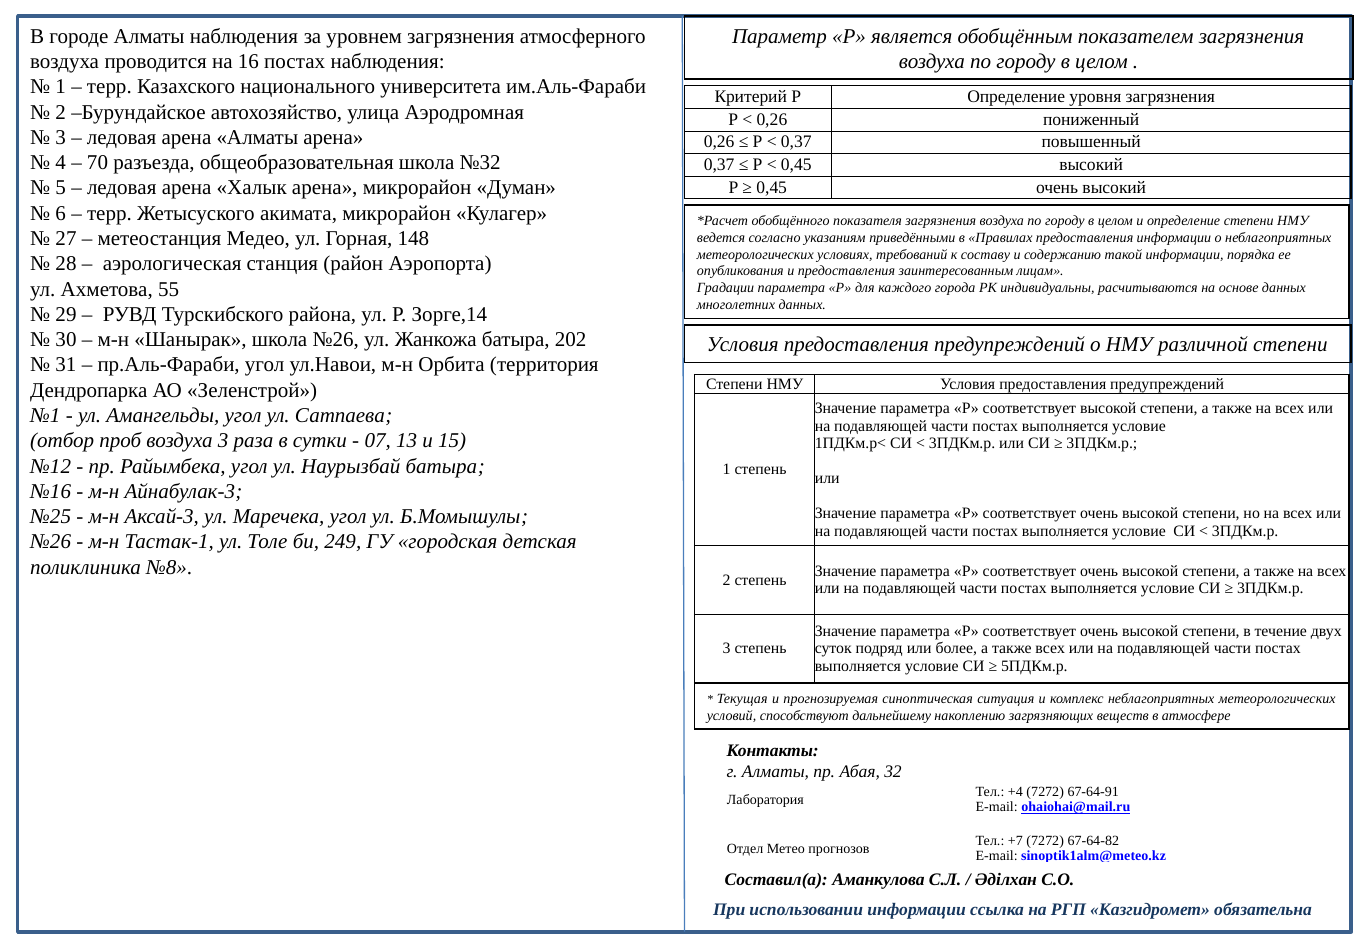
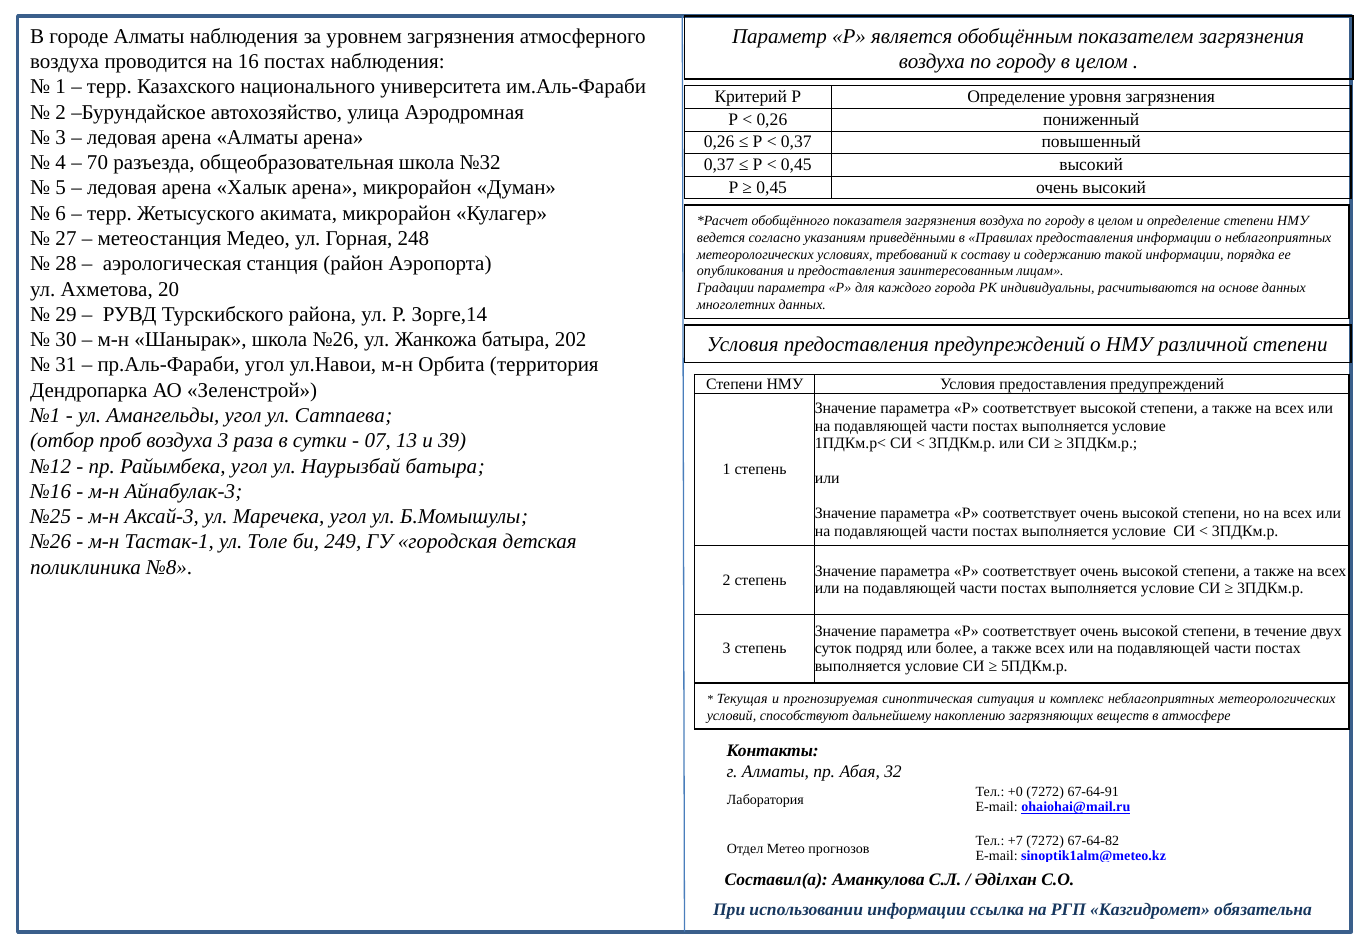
148: 148 -> 248 (413, 238)
55: 55 -> 20 (169, 289)
15: 15 -> 39 (452, 441)
+4: +4 -> +0 (1015, 792)
